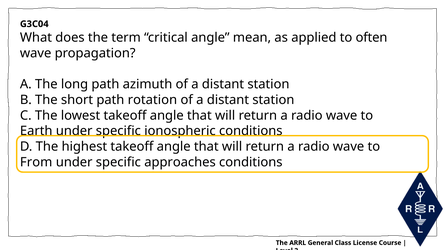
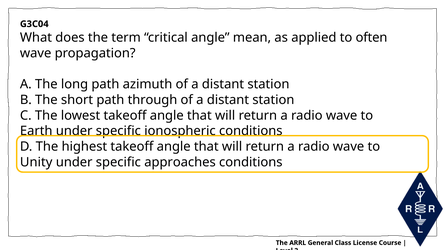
rotation: rotation -> through (152, 100)
From: From -> Unity (36, 162)
